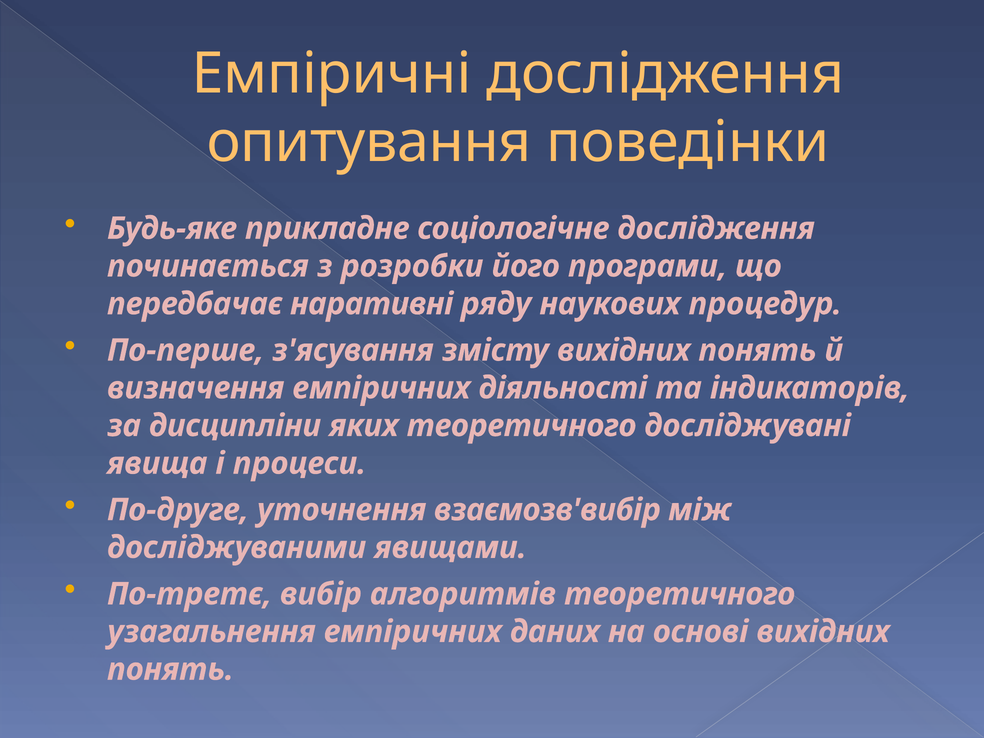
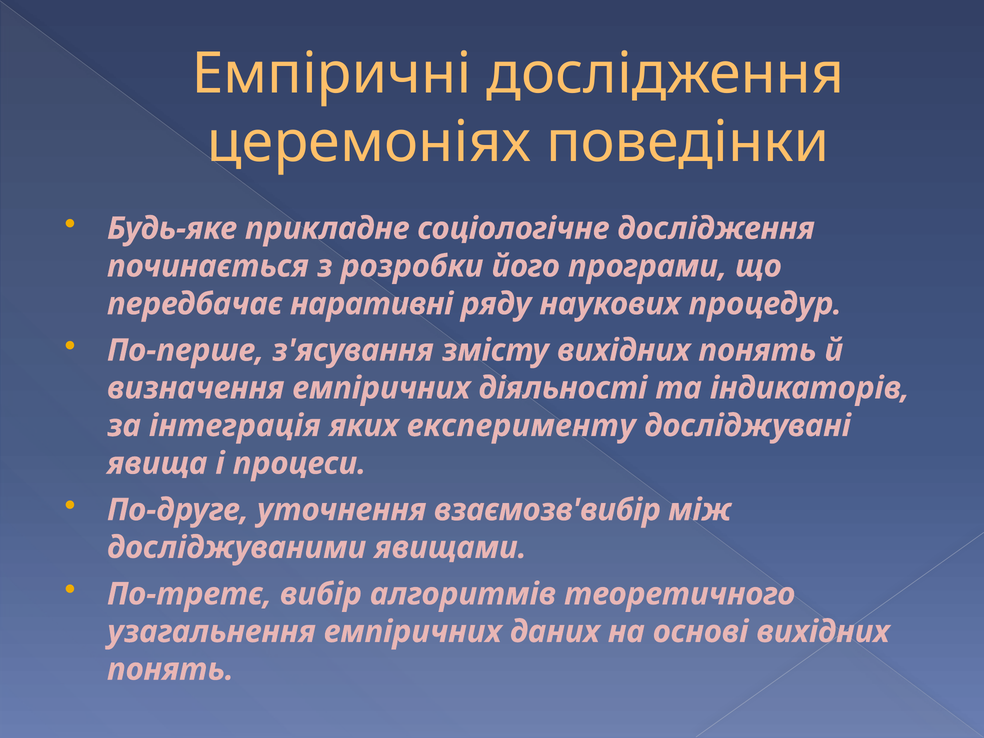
опитування: опитування -> церемоніях (369, 142)
дисципліни: дисципліни -> інтеграція (235, 426)
яких теоретичного: теоретичного -> експерименту (521, 426)
